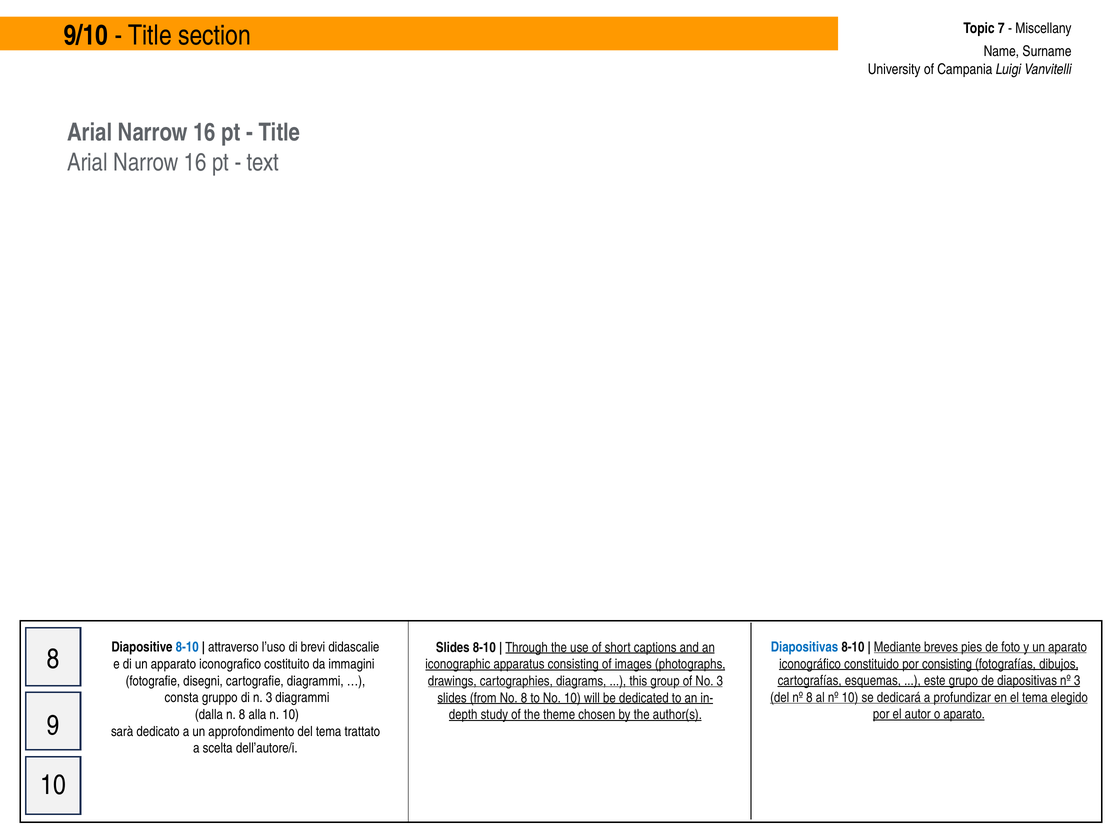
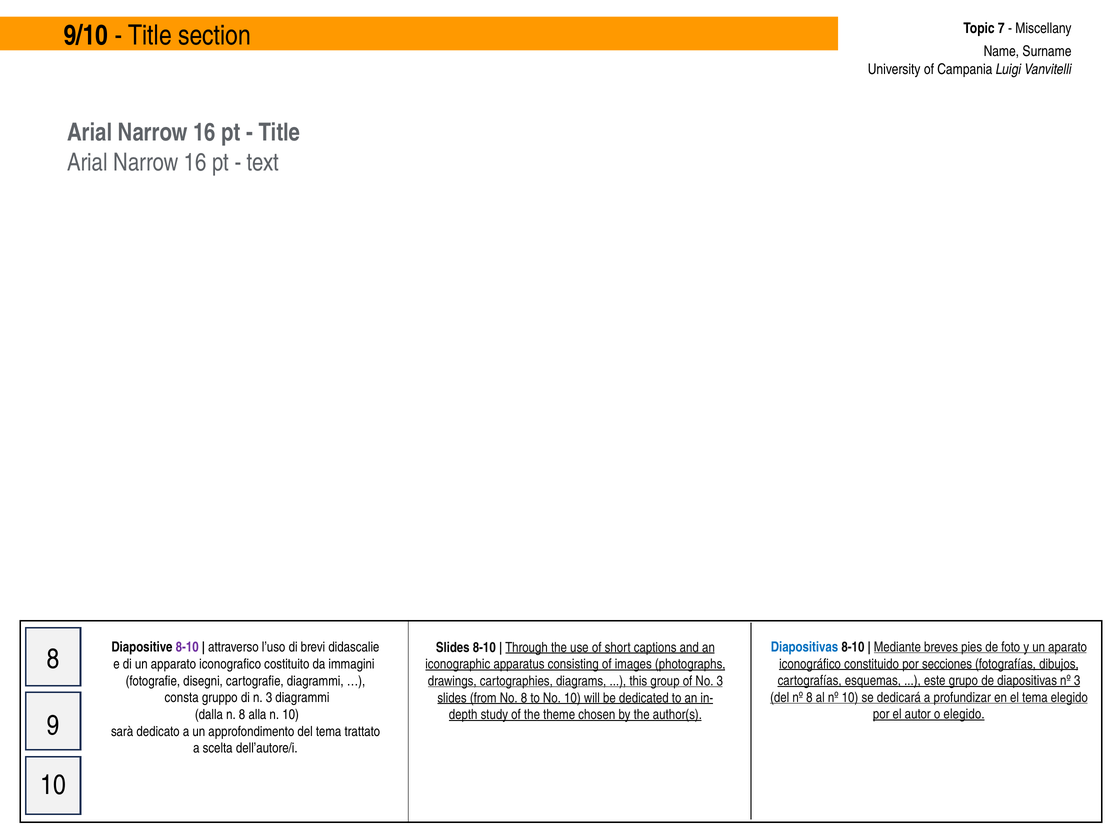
8-10 colour: blue -> purple (187, 648)
por consisting: consisting -> secciones (947, 664)
o aparato: aparato -> elegido (964, 715)
